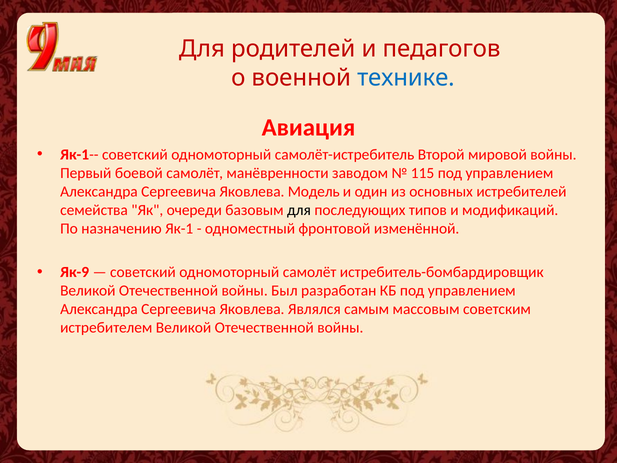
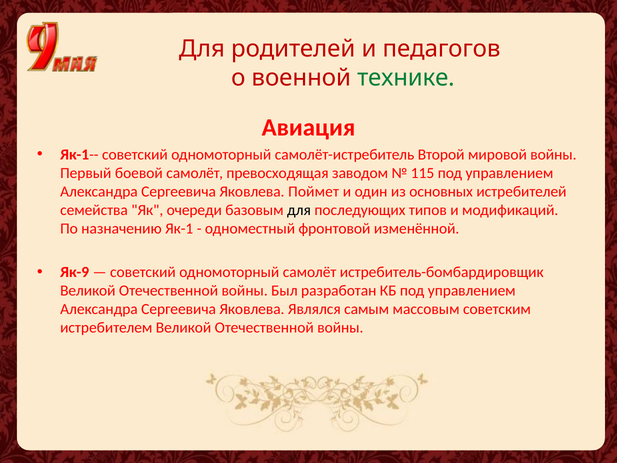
технике colour: blue -> green (406, 78)
манёвренности: манёвренности -> превосходящая (278, 173)
Модель: Модель -> Поймет (314, 191)
